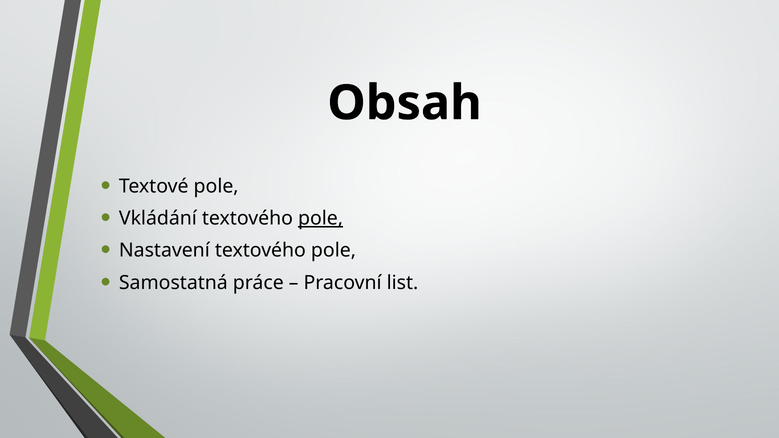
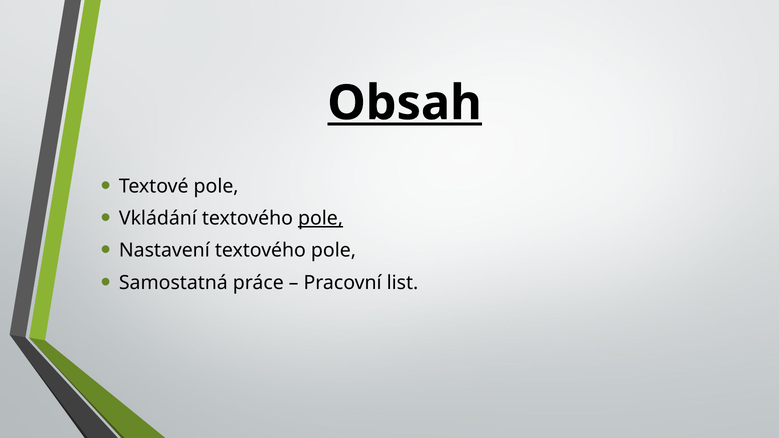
Obsah underline: none -> present (405, 103)
